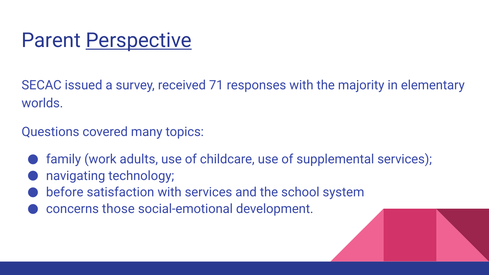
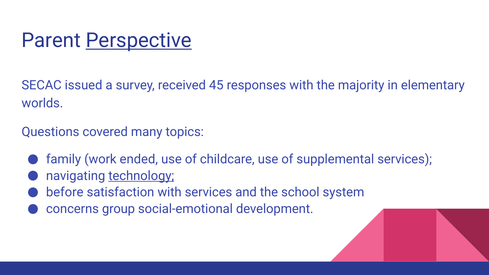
71: 71 -> 45 (216, 85)
adults: adults -> ended (139, 159)
technology underline: none -> present (141, 176)
those: those -> group (118, 209)
